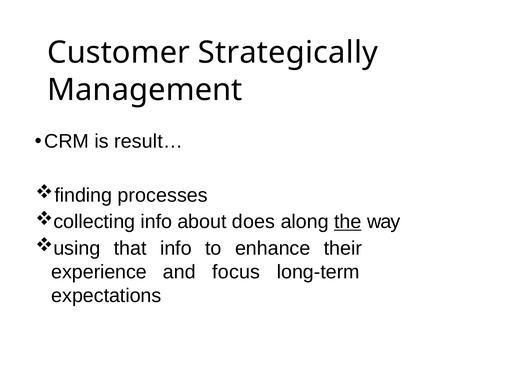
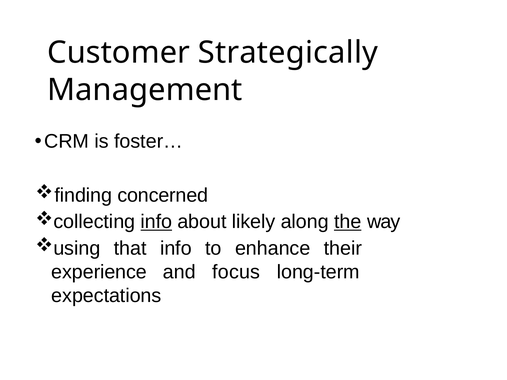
result…: result… -> foster… (149, 141)
processes: processes -> concerned (163, 195)
info underline: none -> present (156, 222)
does: does -> likely (254, 222)
